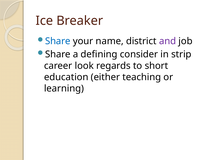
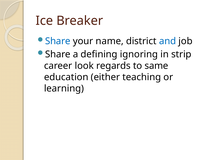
and colour: purple -> blue (168, 41)
consider: consider -> ignoring (139, 54)
short: short -> same (156, 66)
